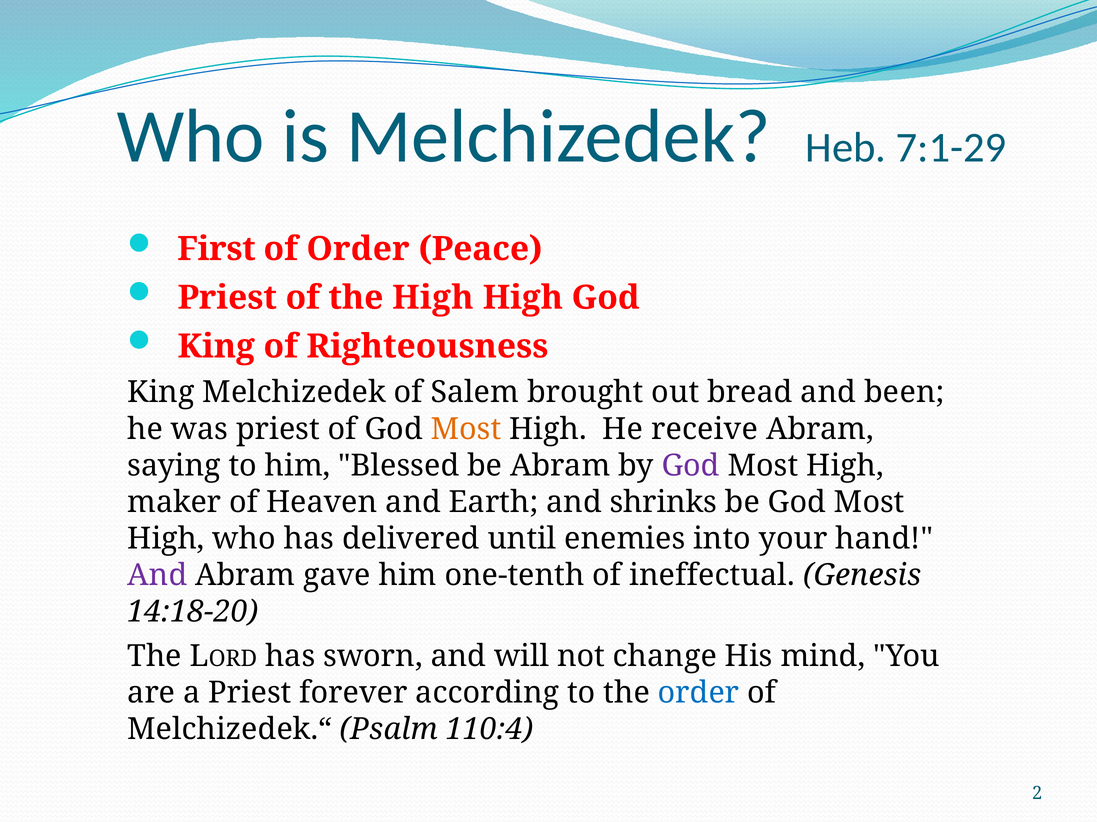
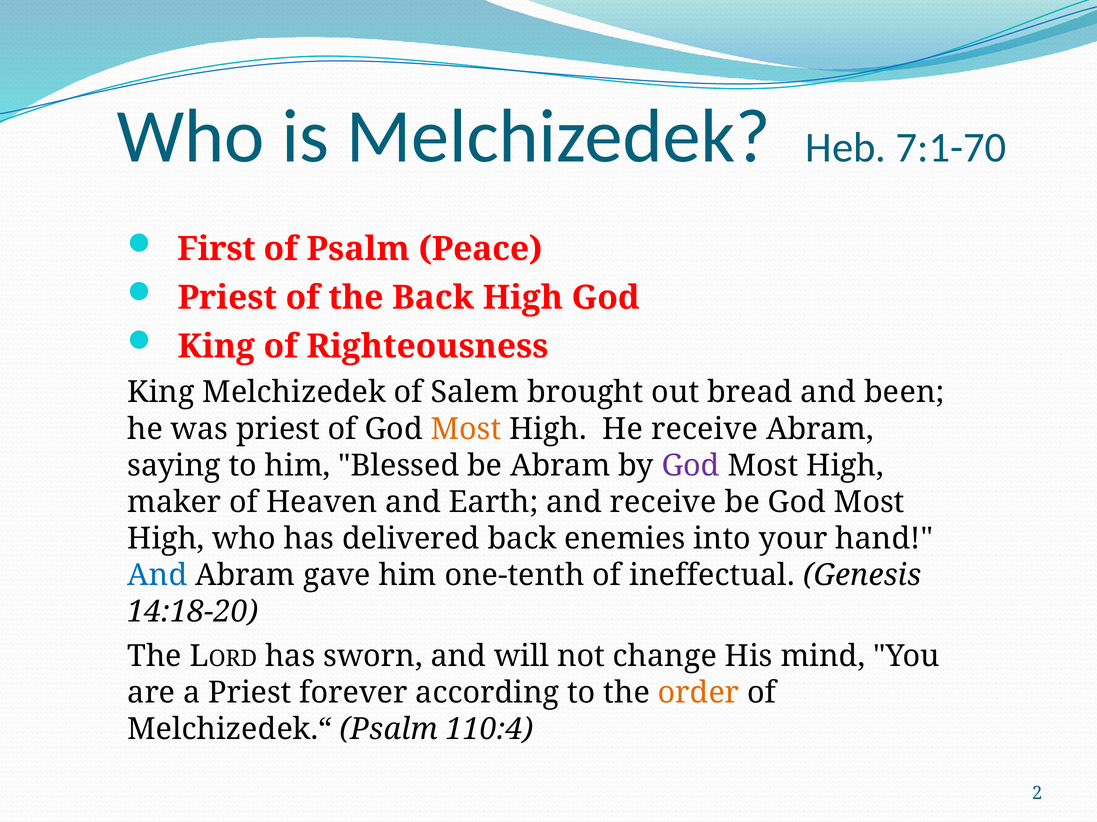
7:1-29: 7:1-29 -> 7:1-70 (951, 148)
of Order: Order -> Psalm (358, 249)
the High: High -> Back (433, 298)
and shrinks: shrinks -> receive (663, 503)
delivered until: until -> back (522, 539)
And colour: purple -> blue (157, 576)
order colour: blue -> orange (699, 693)
